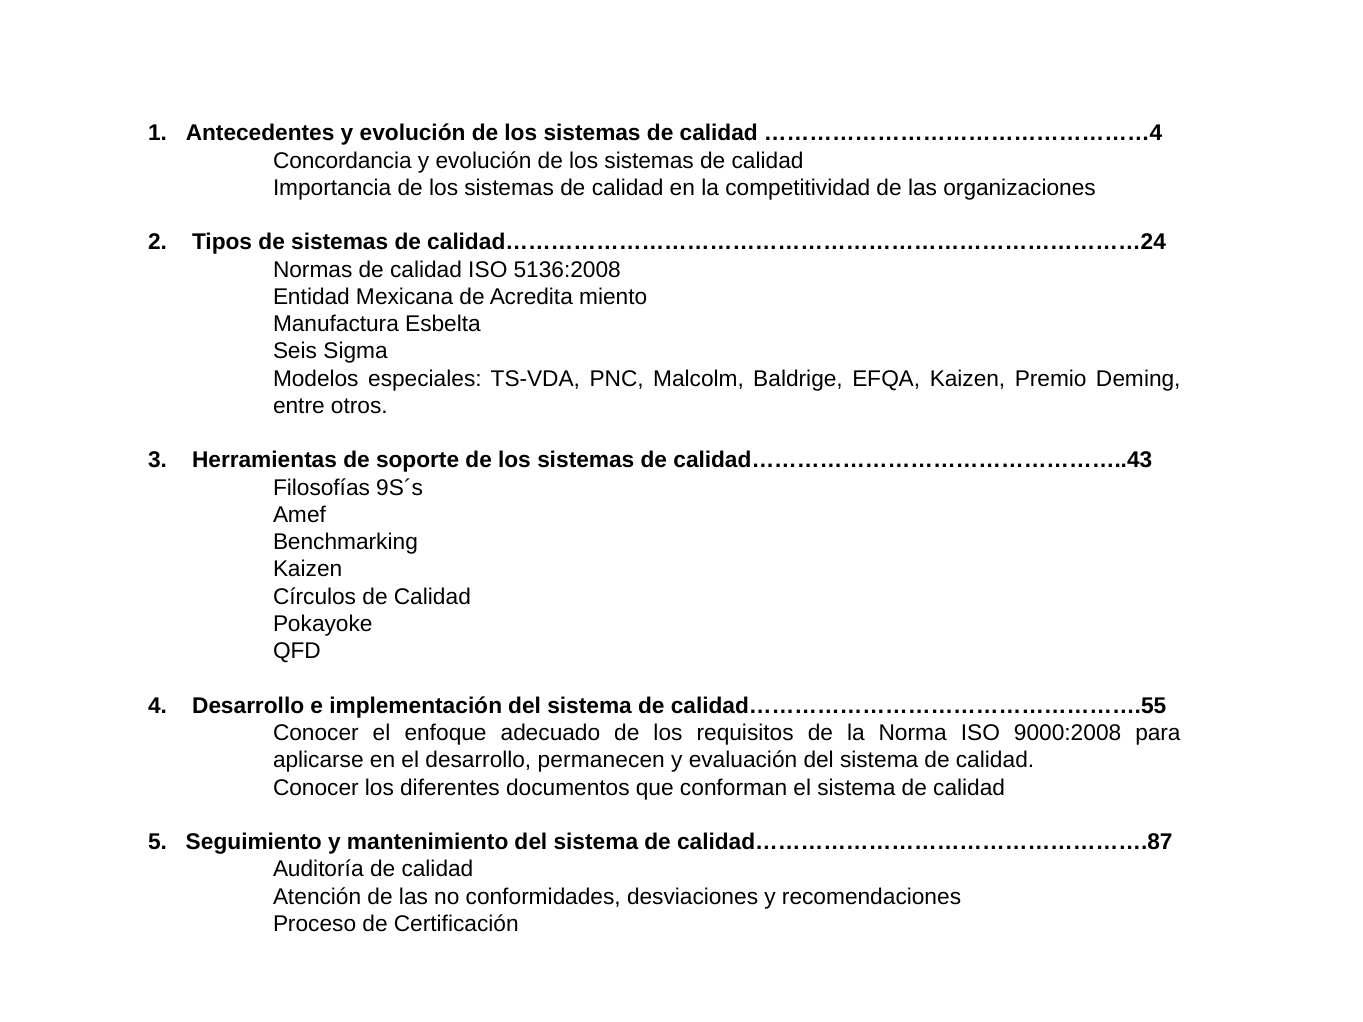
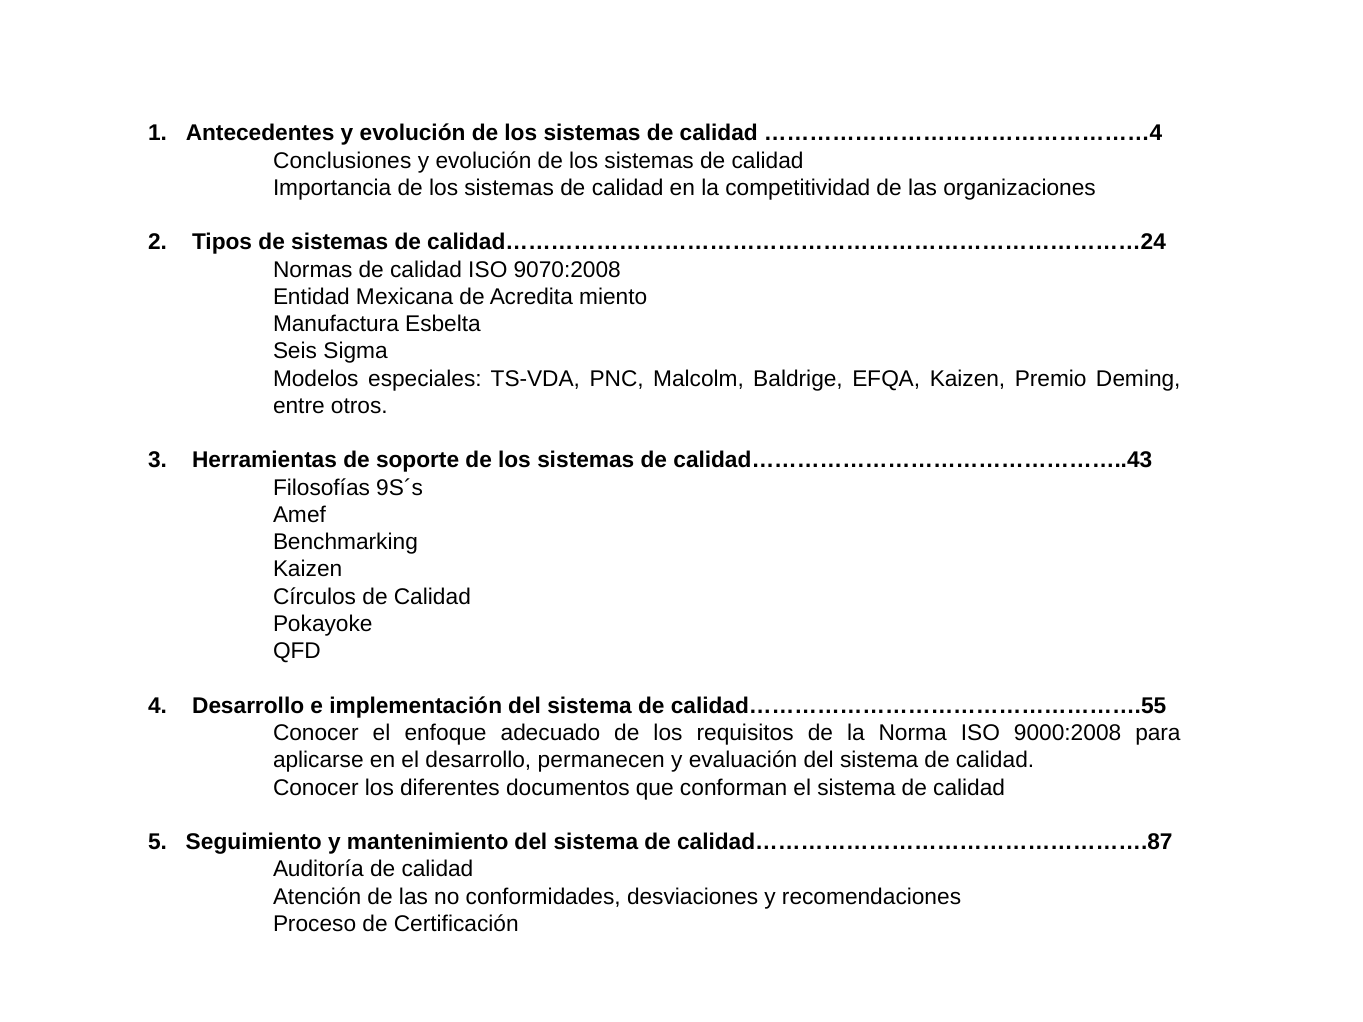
Concordancia: Concordancia -> Conclusiones (342, 161)
5136:2008: 5136:2008 -> 9070:2008 (567, 270)
